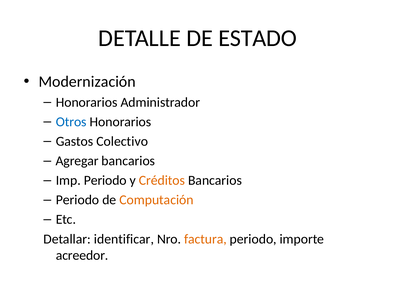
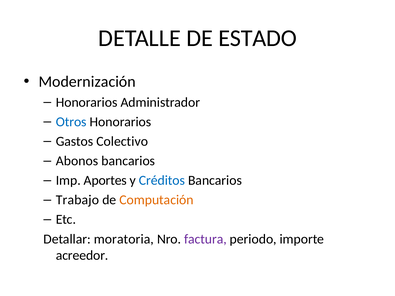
Agregar: Agregar -> Abonos (77, 161)
Imp Periodo: Periodo -> Aportes (105, 181)
Créditos colour: orange -> blue (162, 181)
Periodo: Periodo -> Trabajo (77, 200)
identificar: identificar -> moratoria (124, 239)
factura colour: orange -> purple (205, 239)
